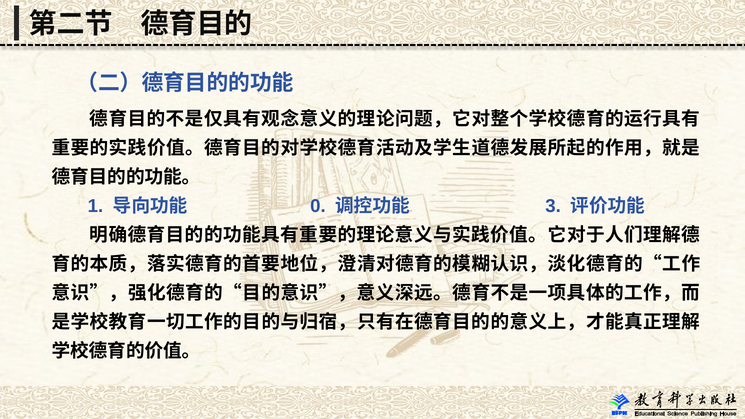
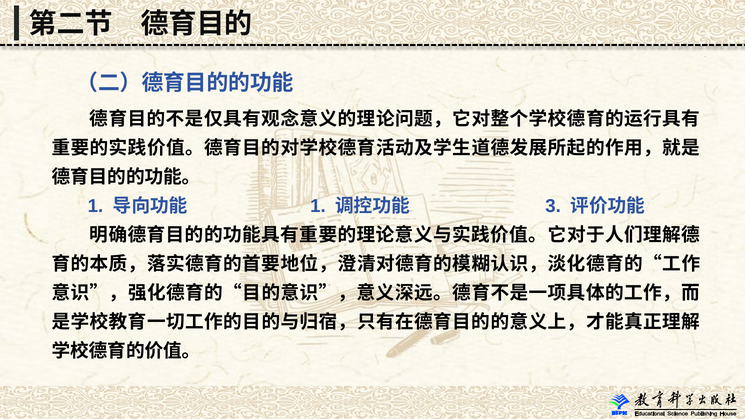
0: 0 -> 1 (318, 206)
